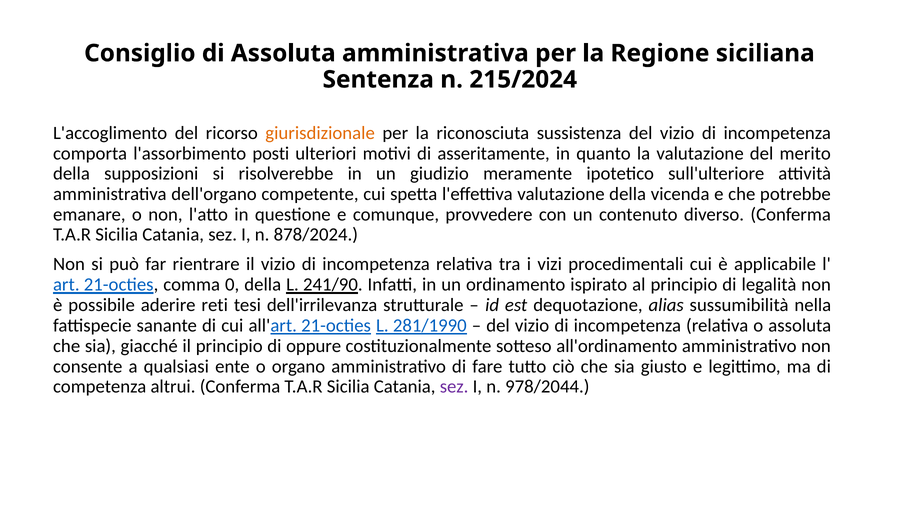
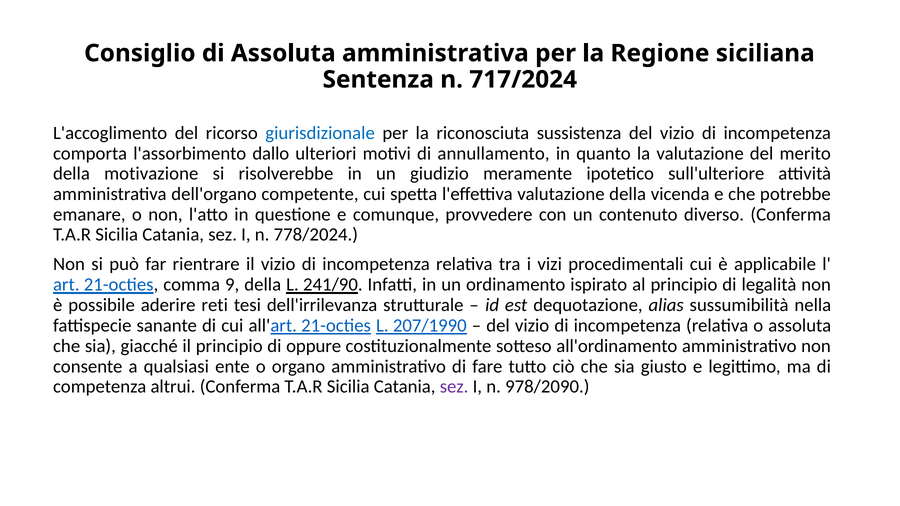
215/2024: 215/2024 -> 717/2024 (523, 80)
giurisdizionale colour: orange -> blue (320, 133)
posti: posti -> dallo (271, 154)
asseritamente: asseritamente -> annullamento (494, 154)
supposizioni: supposizioni -> motivazione (151, 174)
878/2024: 878/2024 -> 778/2024 (316, 235)
0: 0 -> 9 (232, 285)
281/1990: 281/1990 -> 207/1990 (430, 326)
978/2044: 978/2044 -> 978/2090 (547, 387)
